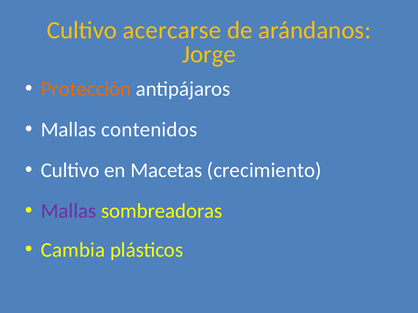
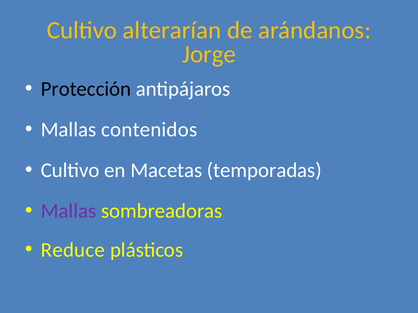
acercarse: acercarse -> alterarían (172, 30)
Protección colour: orange -> black (86, 89)
crecimiento: crecimiento -> temporadas (264, 171)
Cambia: Cambia -> Reduce (73, 250)
